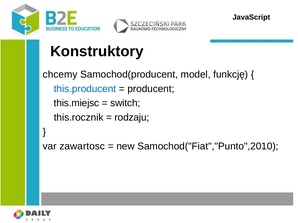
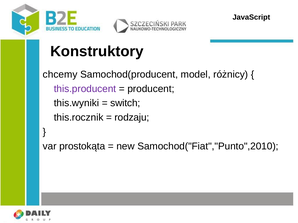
funkcję: funkcję -> różnicy (231, 75)
this.producent colour: blue -> purple (85, 89)
this.miejsc: this.miejsc -> this.wyniki (76, 103)
zawartosc: zawartosc -> prostokąta (82, 147)
